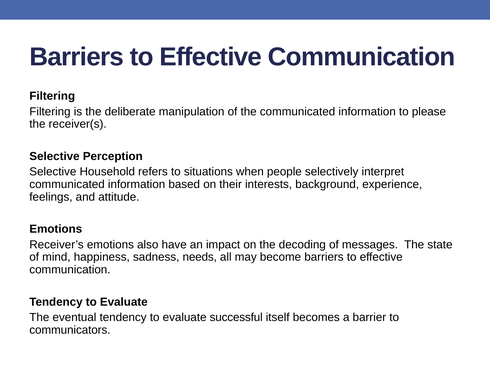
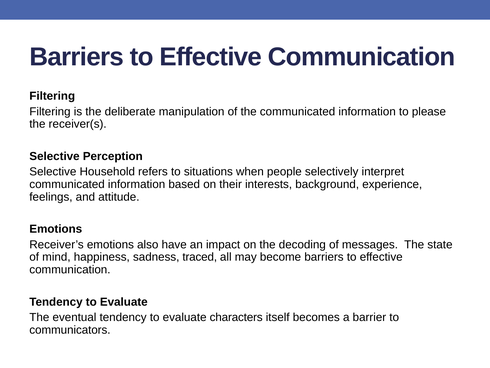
needs: needs -> traced (200, 257)
successful: successful -> characters (236, 317)
